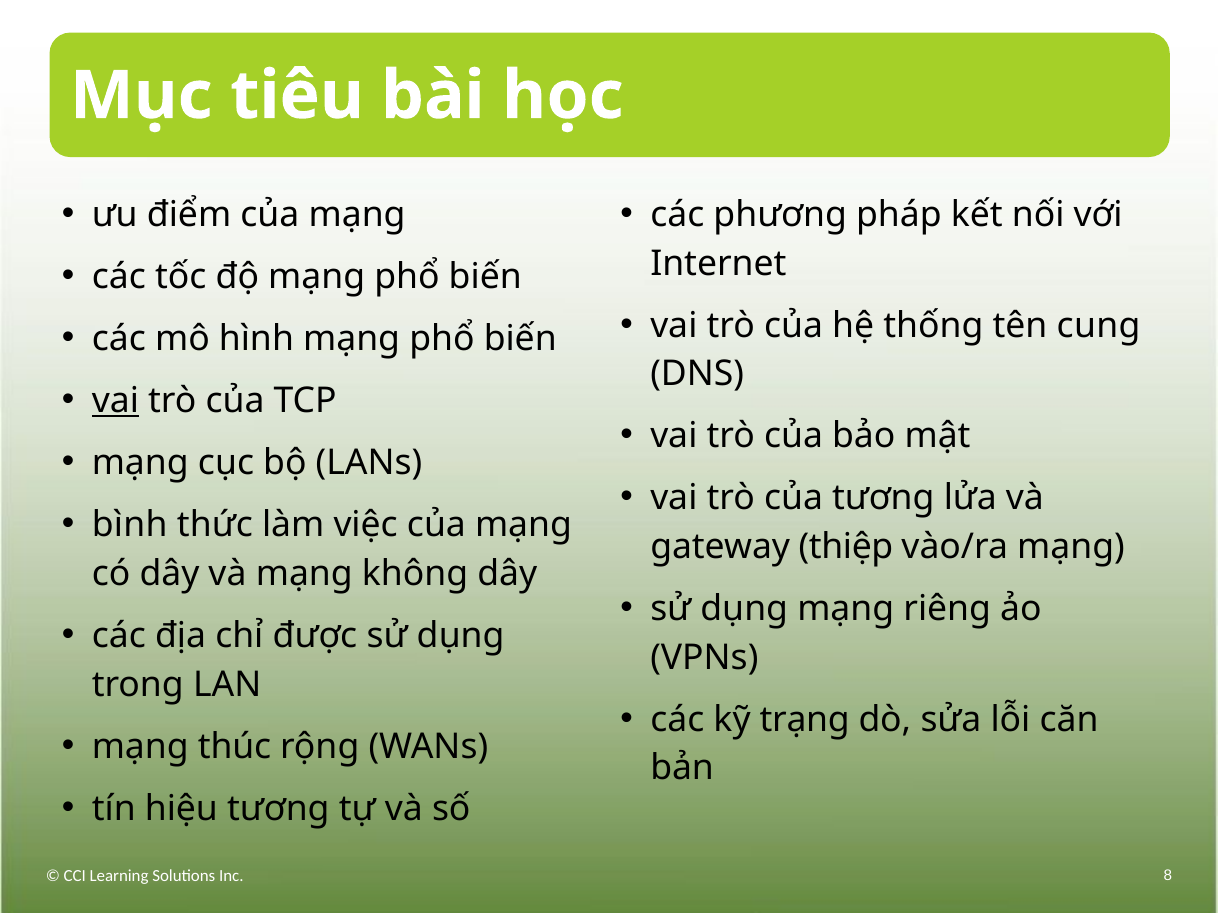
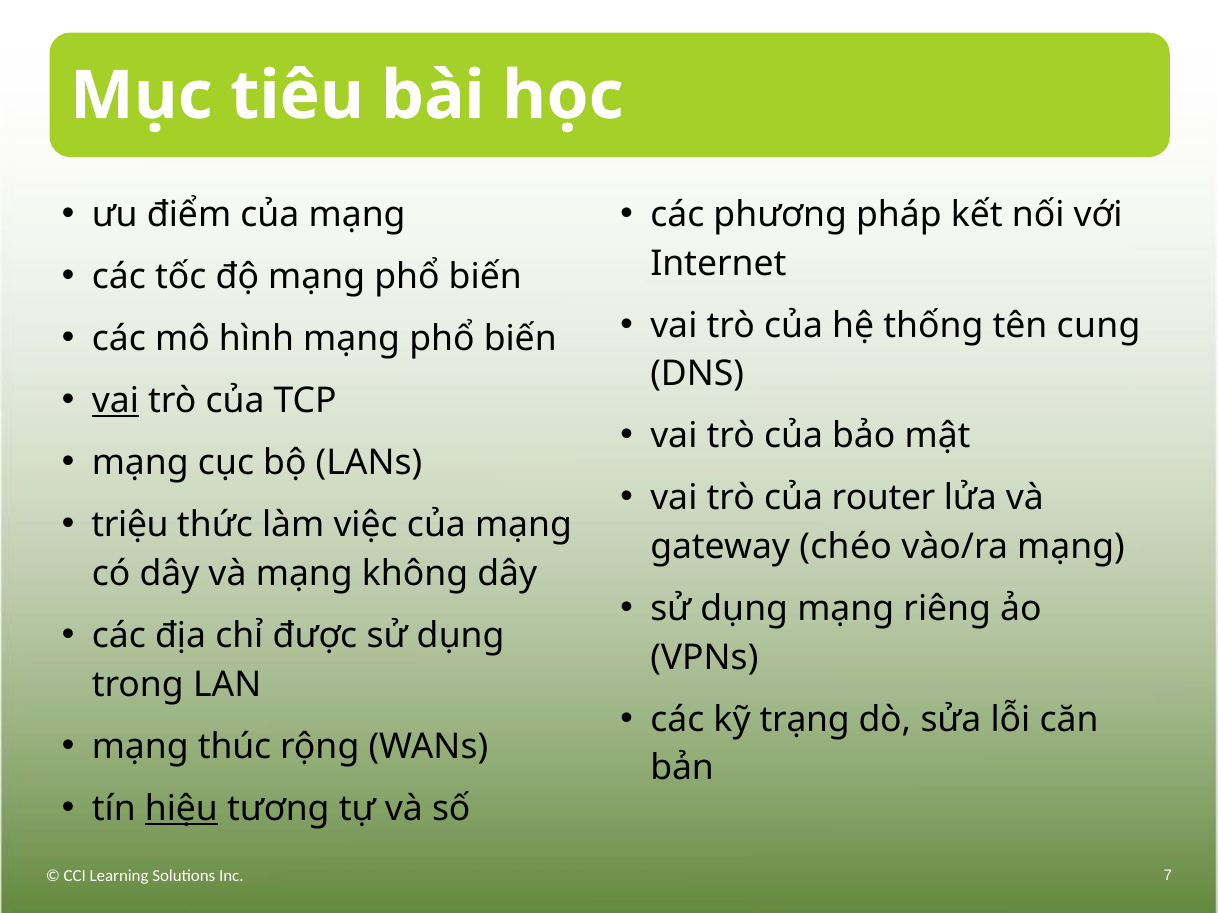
của tương: tương -> router (883, 498)
bình: bình -> triệu (130, 525)
thiệp: thiệp -> chéo (846, 547)
hiệu underline: none -> present (181, 809)
8: 8 -> 7 (1168, 876)
